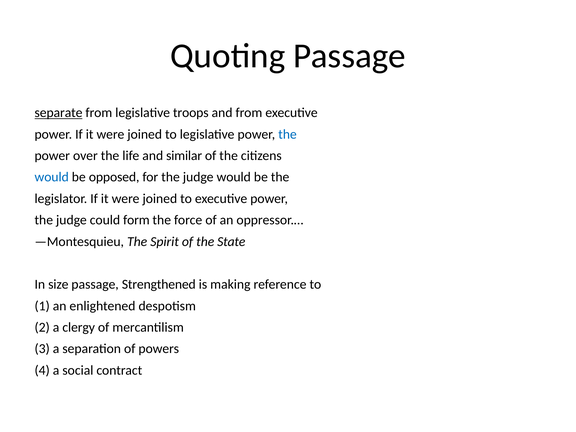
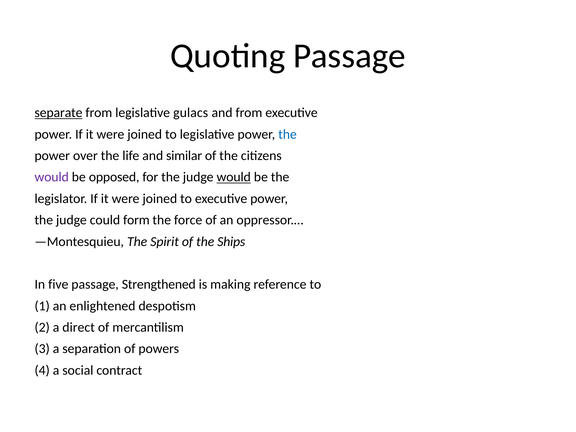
troops: troops -> gulacs (191, 113)
would colour: blue -> purple (52, 177)
would underline: none -> present (234, 177)
State: State -> Ships (231, 242)
size: size -> five (58, 284)
clergy: clergy -> direct (79, 327)
